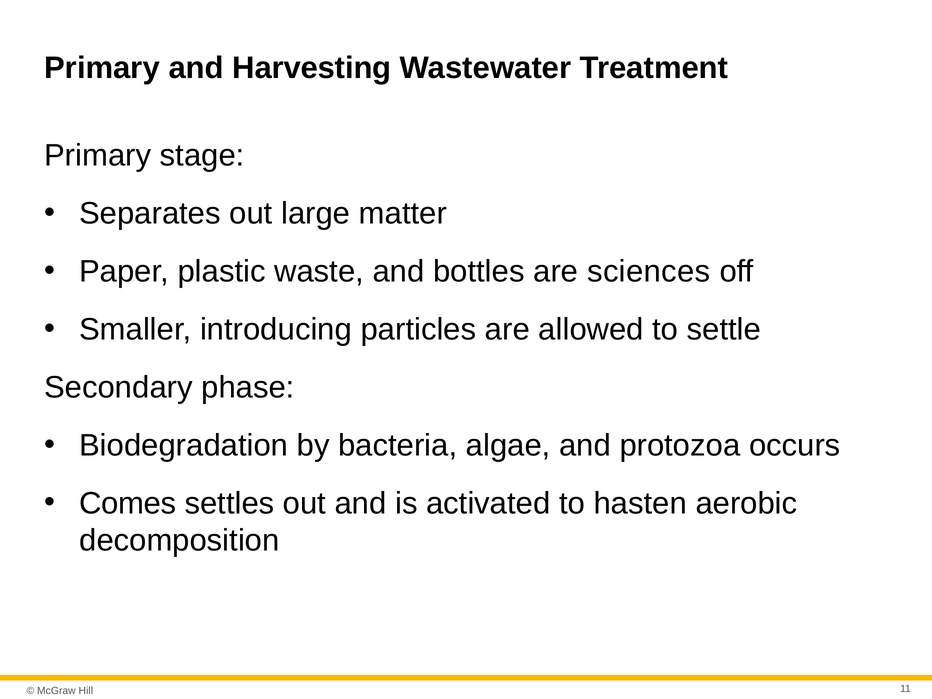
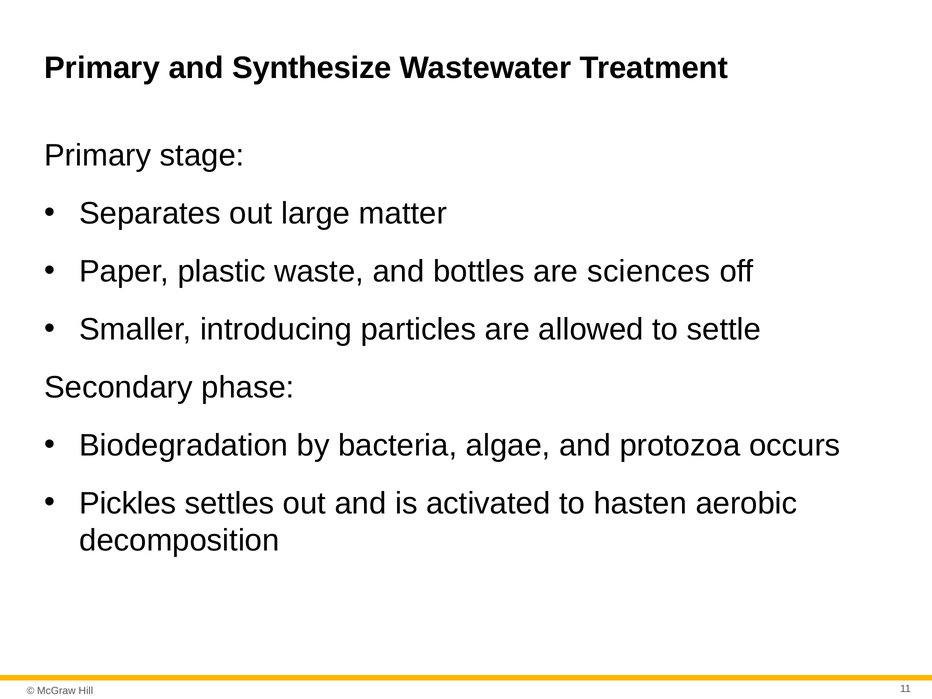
Harvesting: Harvesting -> Synthesize (312, 68)
Comes: Comes -> Pickles (128, 503)
